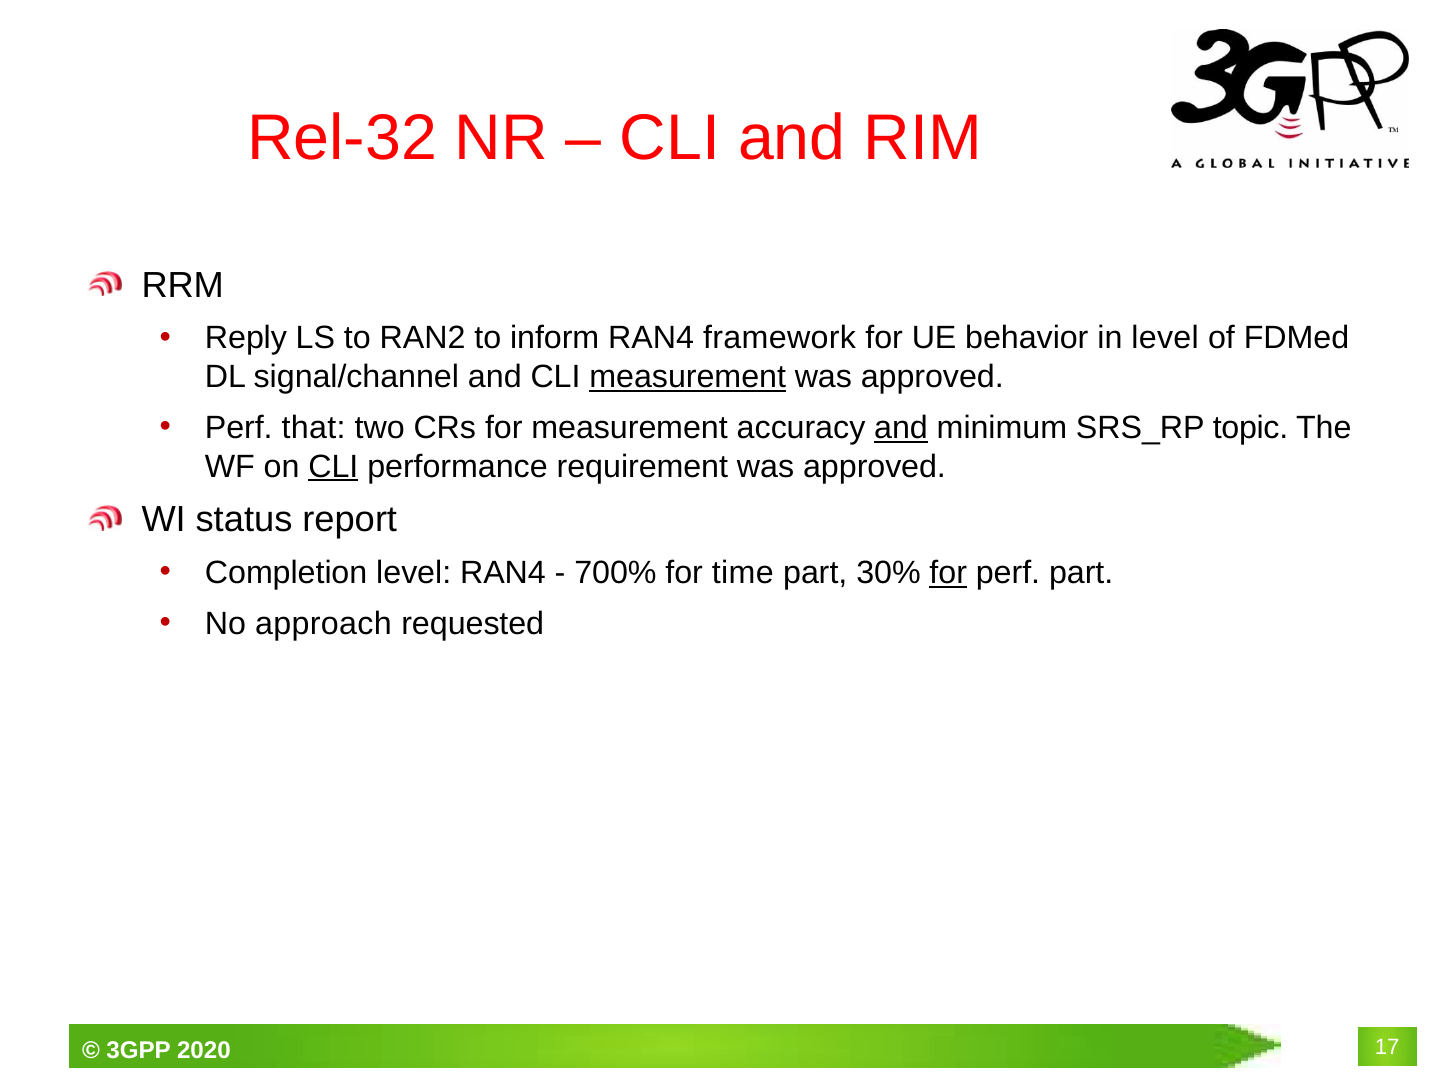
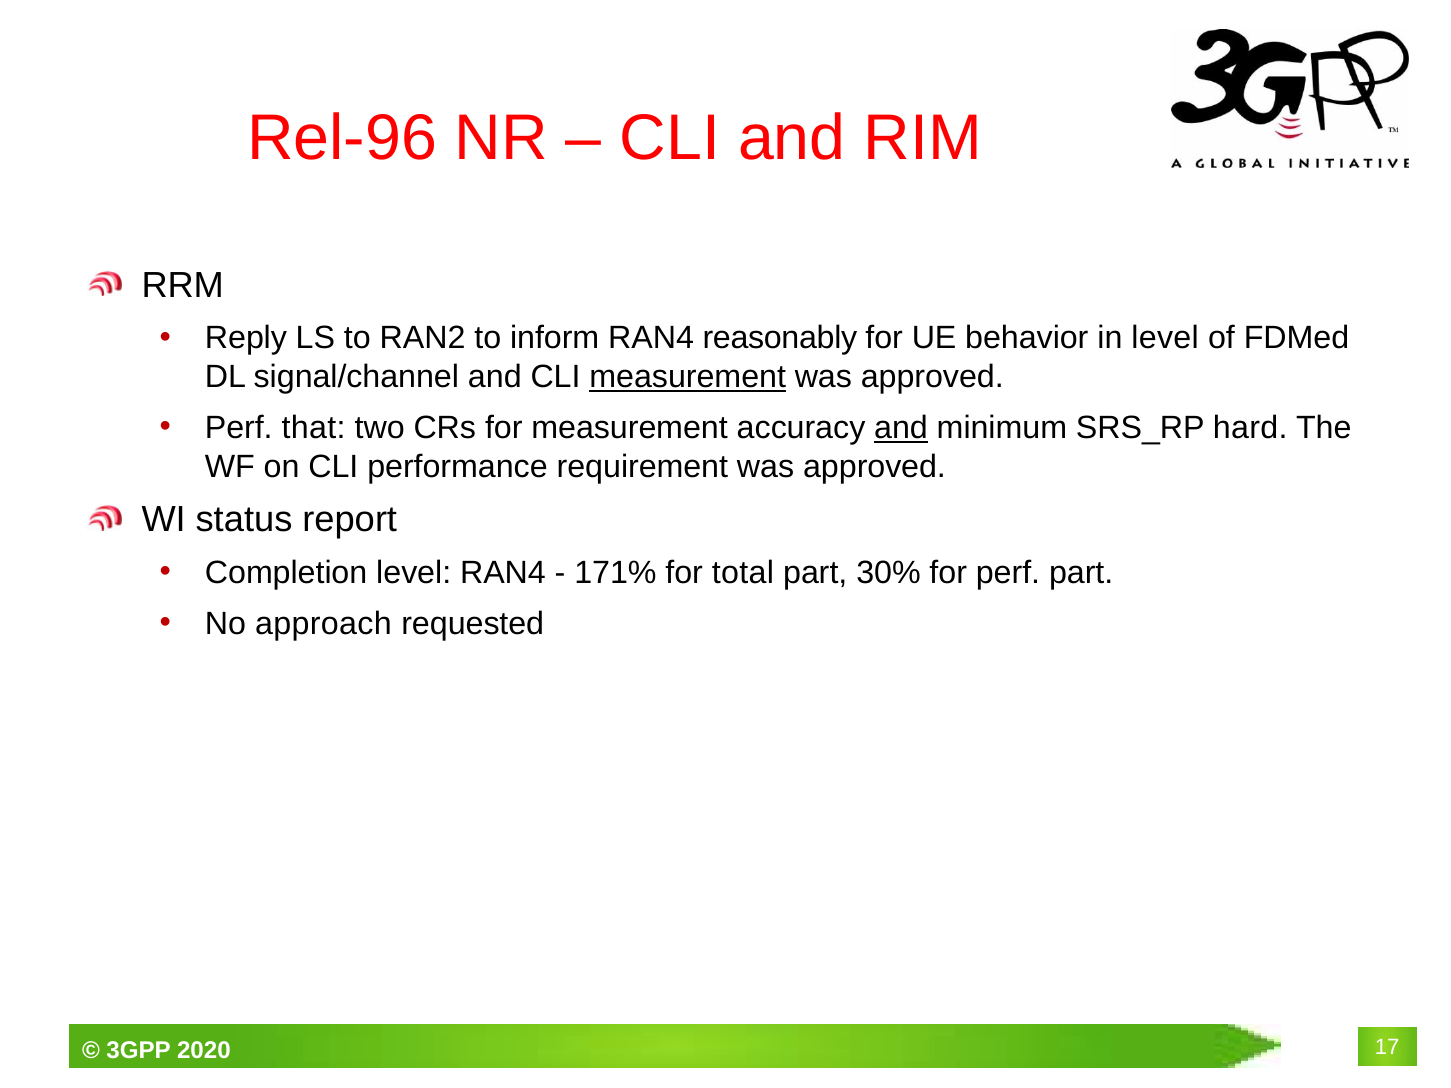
Rel-32: Rel-32 -> Rel-96 (342, 139)
framework: framework -> reasonably (780, 338)
topic: topic -> hard (1250, 428)
CLI underline: present -> none (333, 467)
700%: 700% -> 171% (615, 573)
time: time -> total (743, 573)
for underline: present -> none (948, 573)
